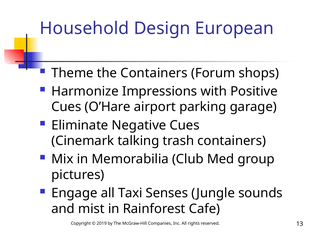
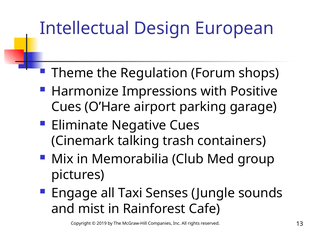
Household: Household -> Intellectual (85, 28)
the Containers: Containers -> Regulation (154, 73)
